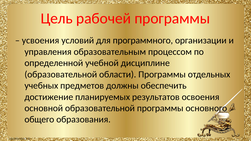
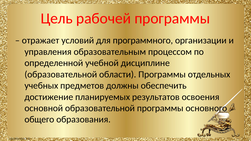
усвоения: усвоения -> отражает (41, 41)
